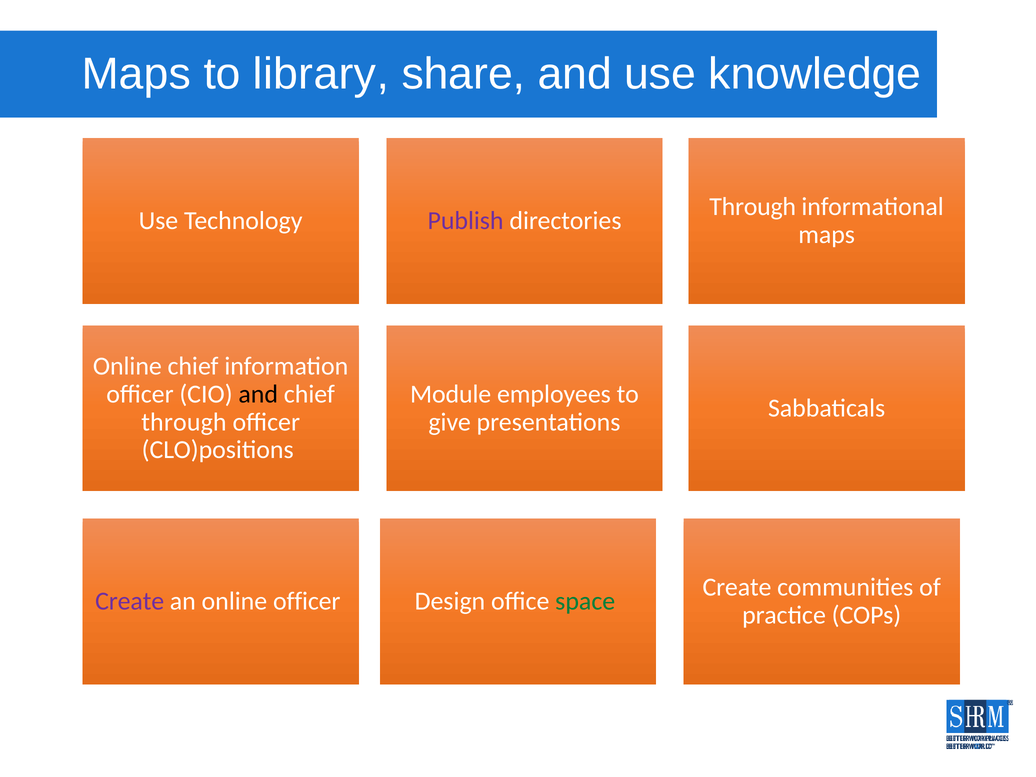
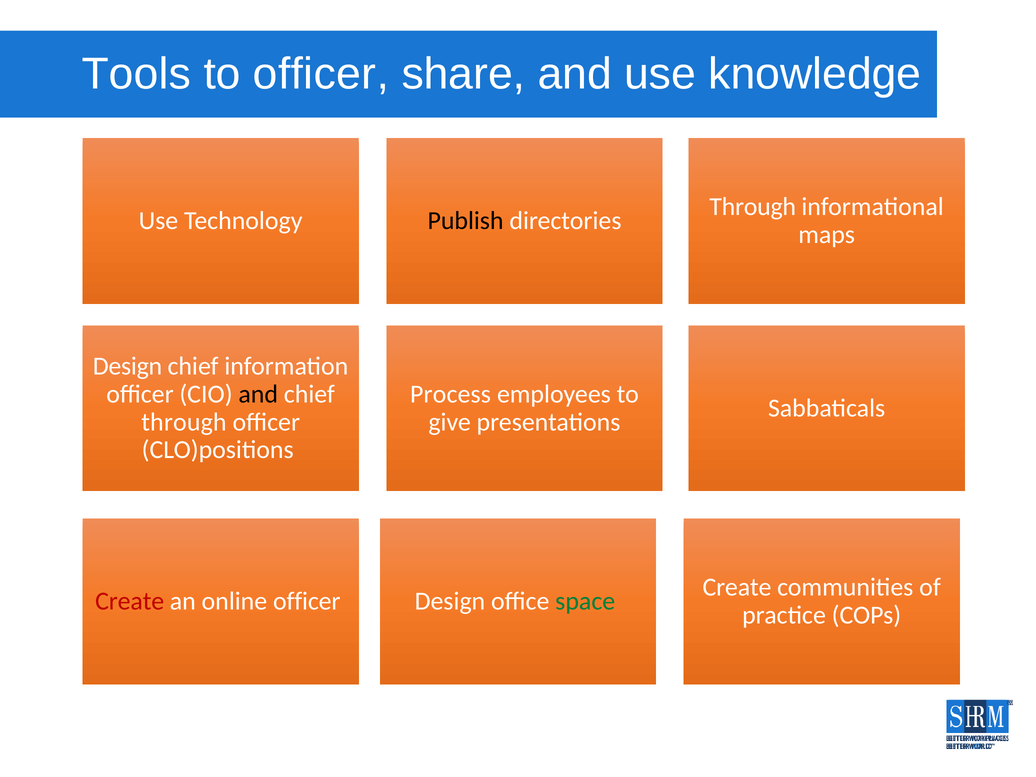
Maps: Maps -> Tools (136, 74)
to library: library -> officer (321, 74)
Publish colour: purple -> black (466, 221)
Online: Online -> Design (127, 366)
Module: Module -> Process (451, 394)
Create colour: purple -> red (130, 601)
